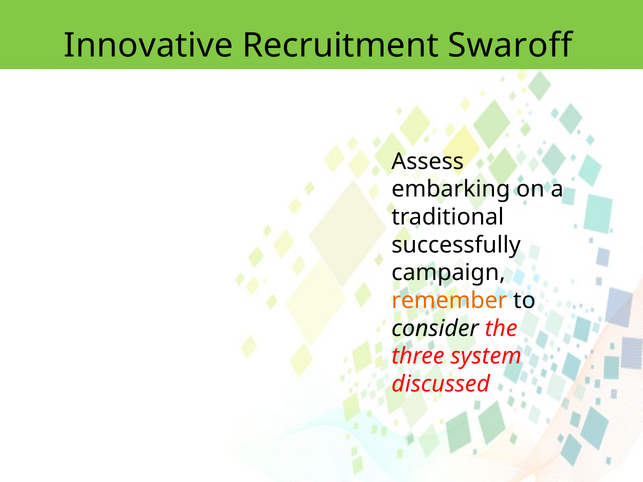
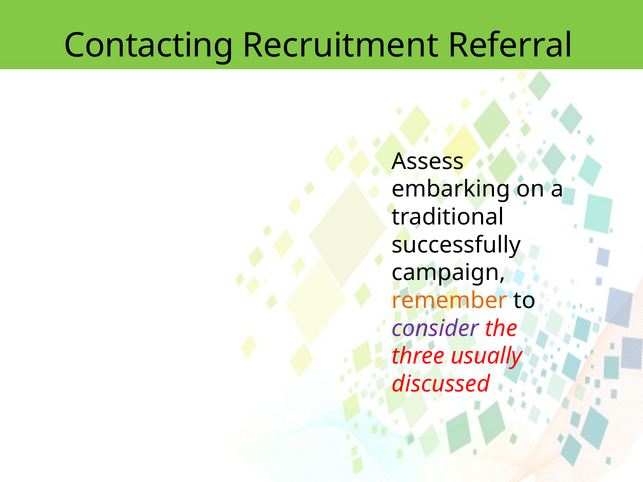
Innovative: Innovative -> Contacting (149, 46)
Swaroff: Swaroff -> Referral (510, 46)
consider colour: black -> purple (435, 329)
system: system -> usually (486, 356)
